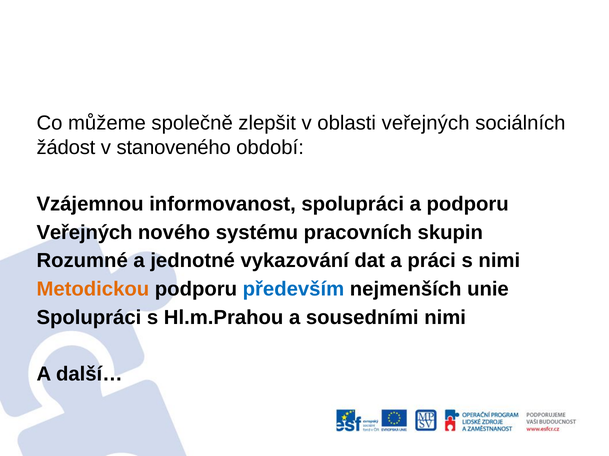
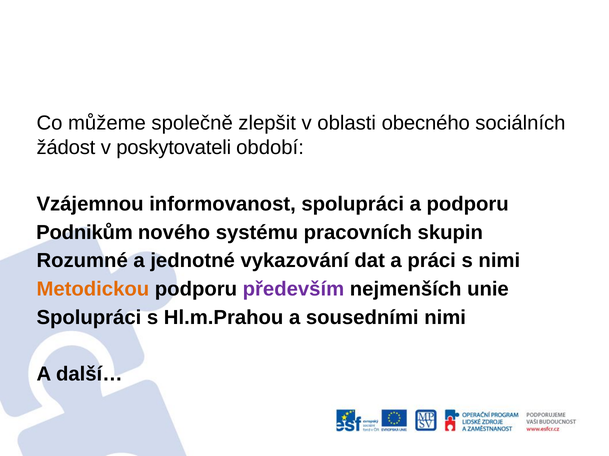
oblasti veřejných: veřejných -> obecného (426, 123)
stanoveného: stanoveného -> poskytovateli (174, 148)
Veřejných: Veřejných -> Podnikům (85, 233)
především colour: blue -> purple (293, 290)
